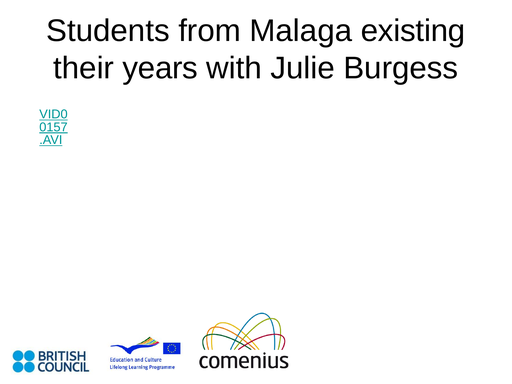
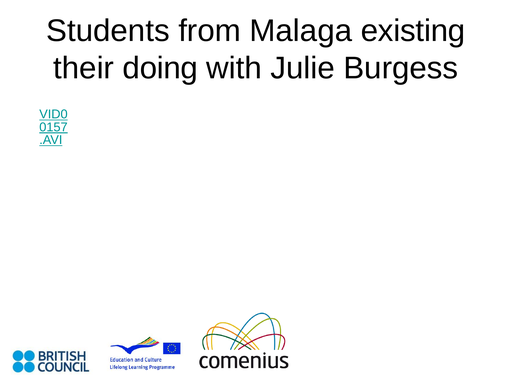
years: years -> doing (160, 68)
